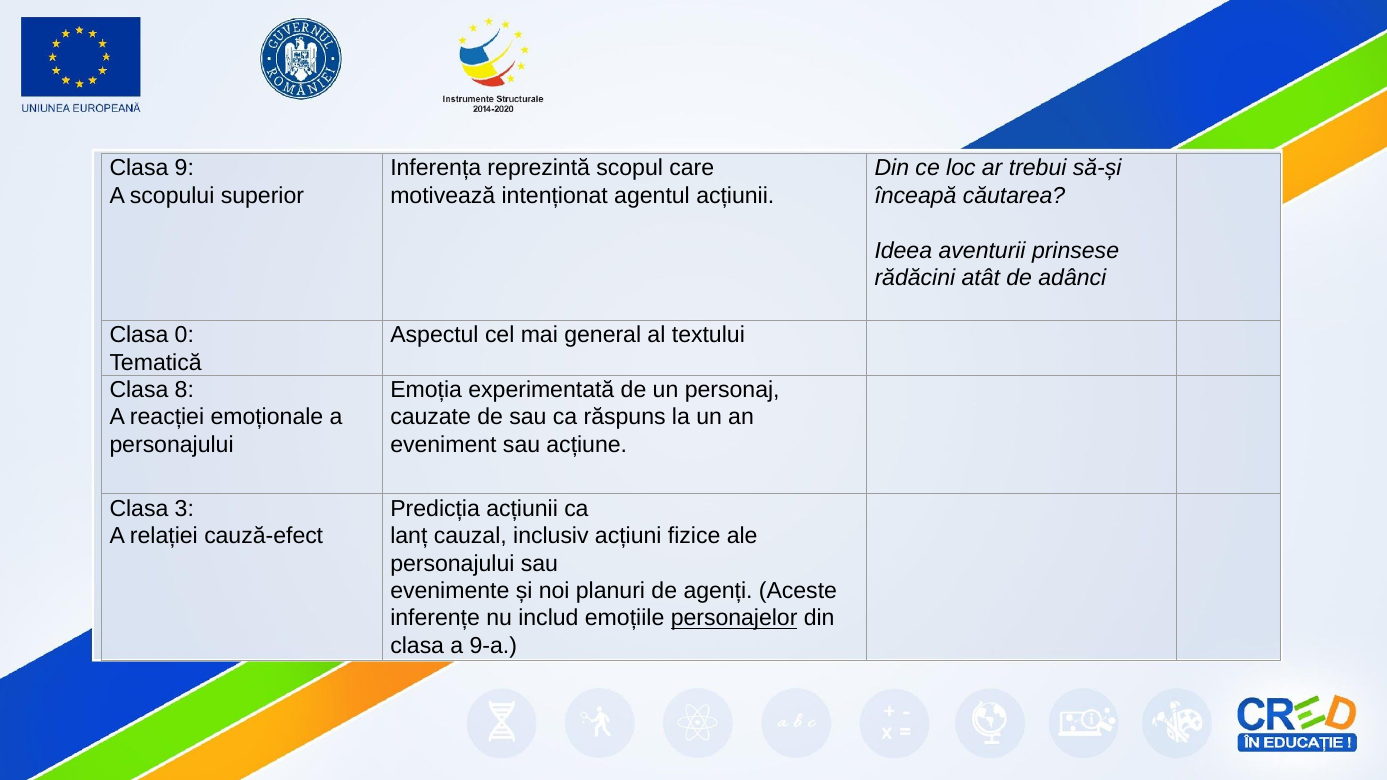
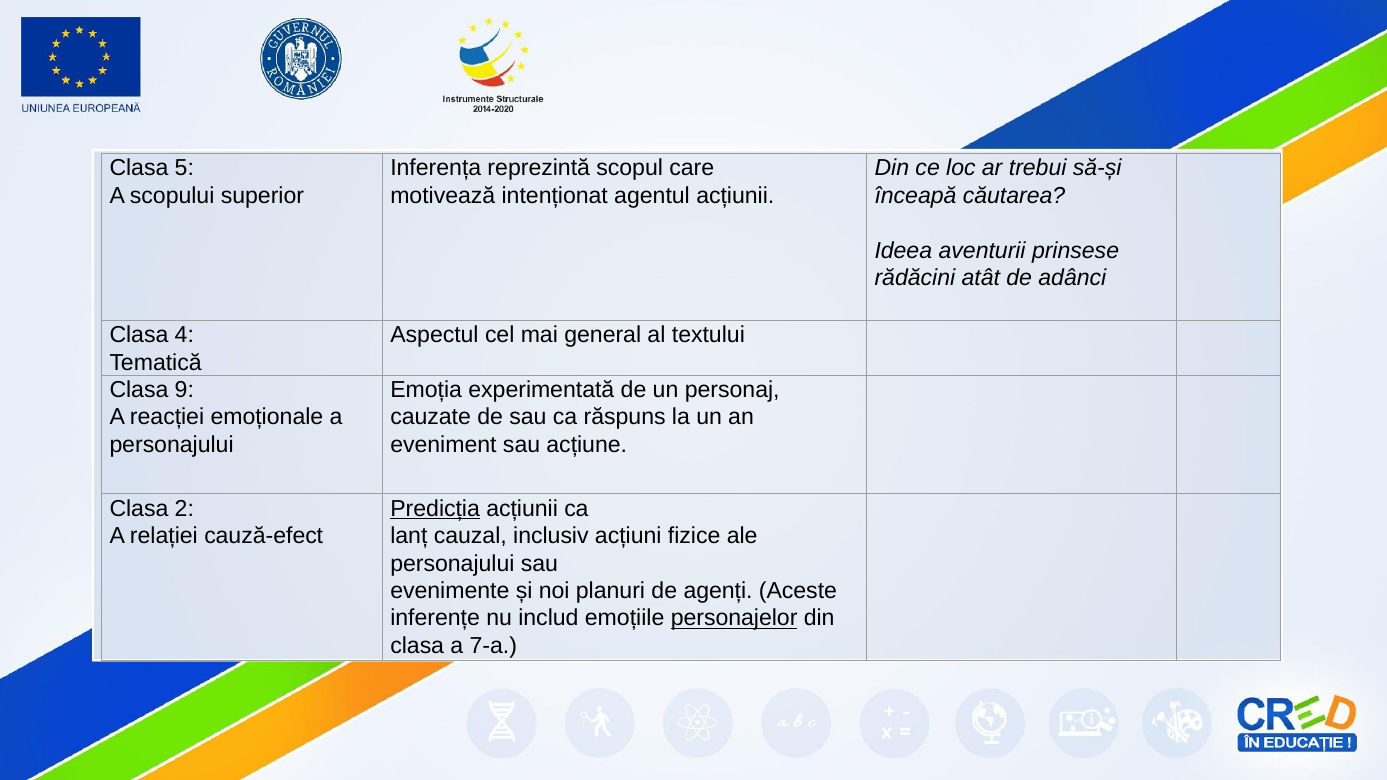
9: 9 -> 5 (184, 168)
0: 0 -> 4 (184, 335)
8: 8 -> 9 (184, 390)
3: 3 -> 2 (184, 509)
Predicția underline: none -> present (435, 509)
9-a: 9-a -> 7-a (493, 646)
